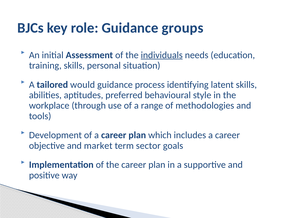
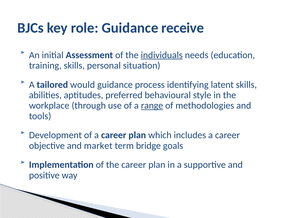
groups: groups -> receive (183, 28)
range underline: none -> present (152, 105)
sector: sector -> bridge (148, 145)
